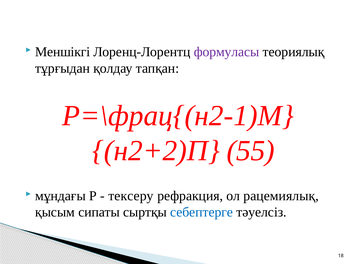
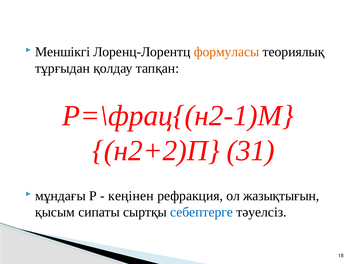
формуласы colour: purple -> orange (227, 52)
55: 55 -> 31 (251, 151)
тексеру: тексеру -> кеңінен (131, 196)
рацемиялық: рацемиялық -> жазықтығын (281, 196)
